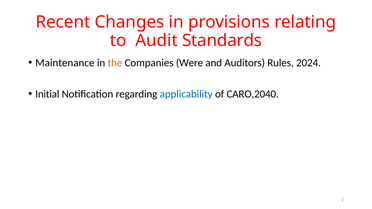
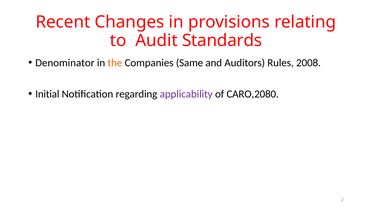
Maintenance: Maintenance -> Denominator (65, 63)
Were: Were -> Same (190, 63)
2024: 2024 -> 2008 (309, 63)
applicability colour: blue -> purple (186, 94)
CARO,2040: CARO,2040 -> CARO,2080 (253, 94)
